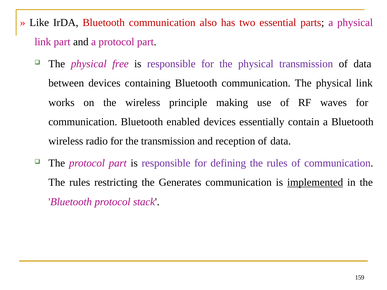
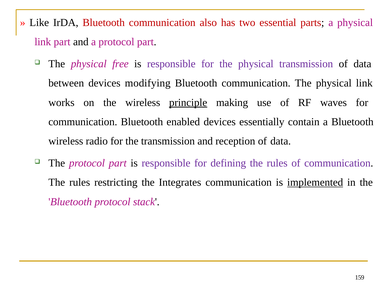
containing: containing -> modifying (148, 83)
principle underline: none -> present (188, 103)
Generates: Generates -> Integrates (180, 183)
